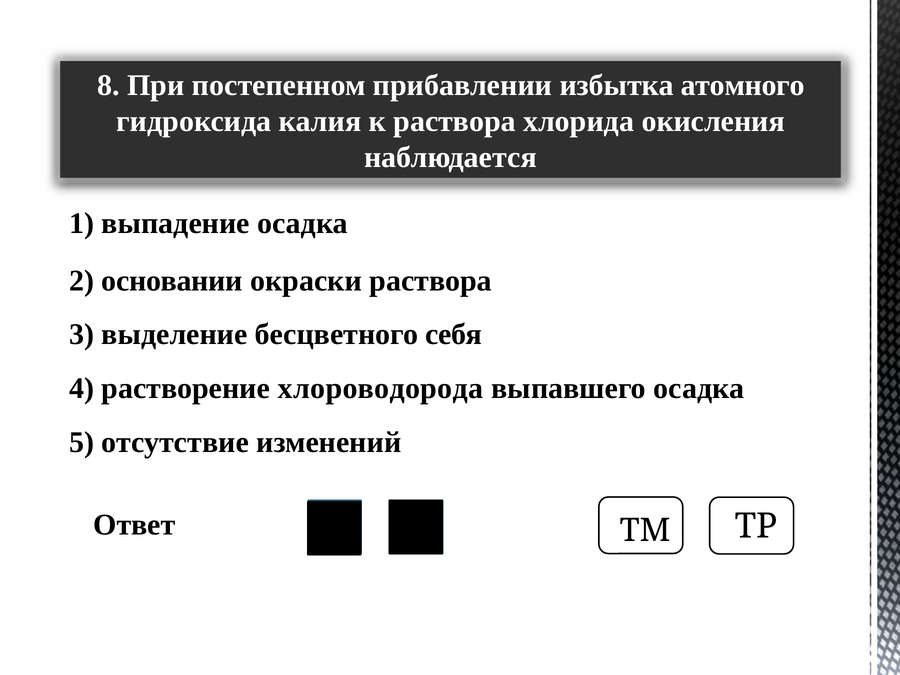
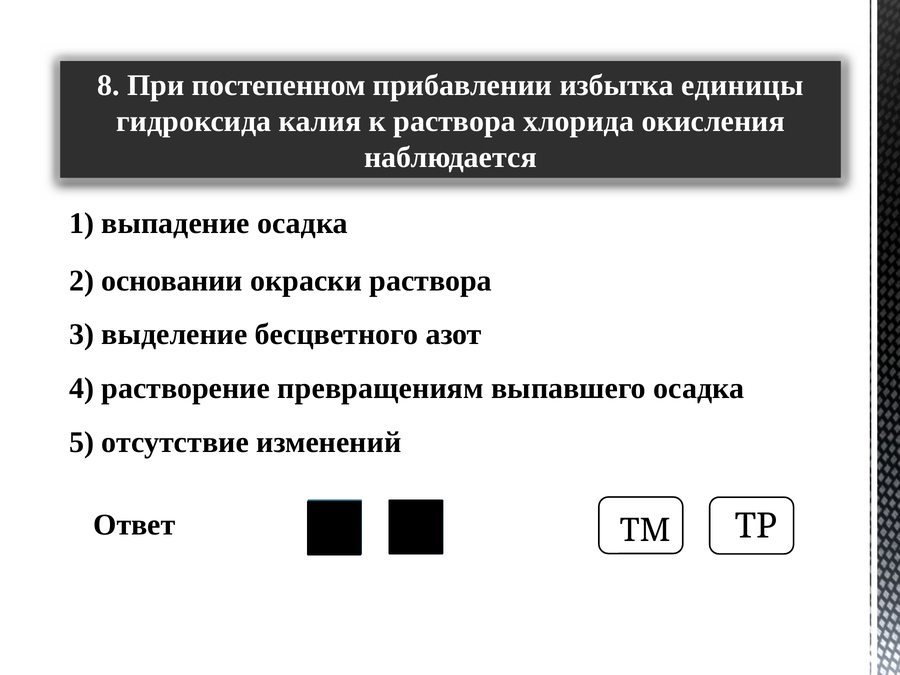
атомного: атомного -> единицы (742, 86)
себя: себя -> азот (454, 335)
хлороводорода: хлороводорода -> превращениям (381, 389)
